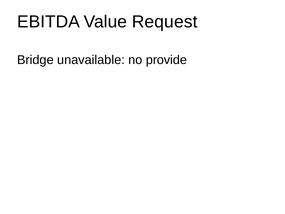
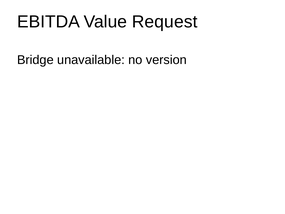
provide: provide -> version (166, 60)
